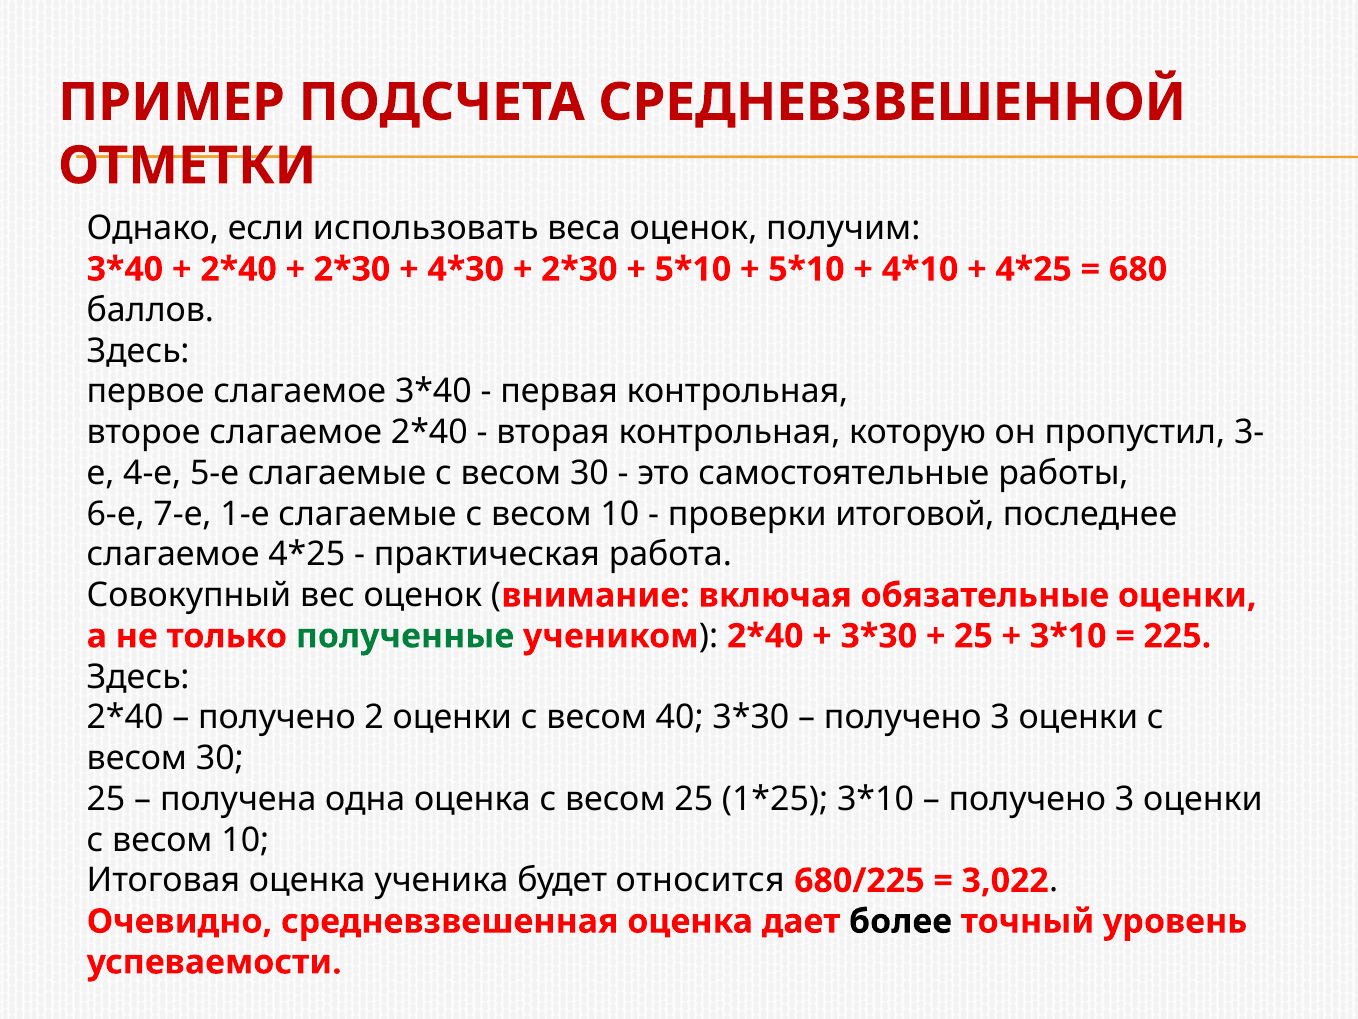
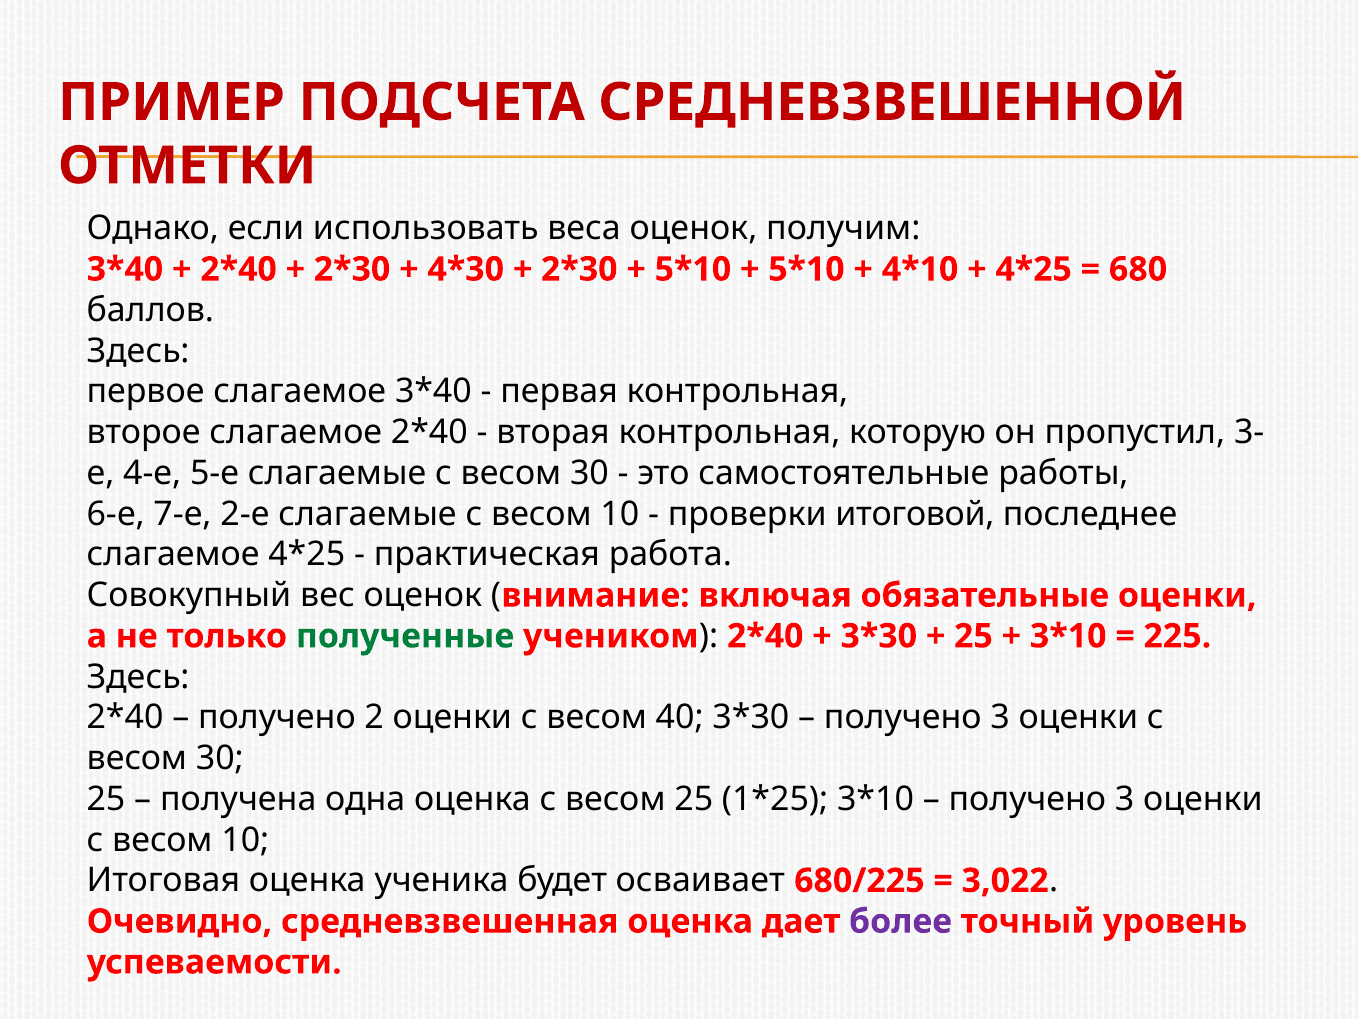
1-е: 1-е -> 2-е (245, 514)
относится: относится -> осваивает (700, 880)
более colour: black -> purple (900, 921)
